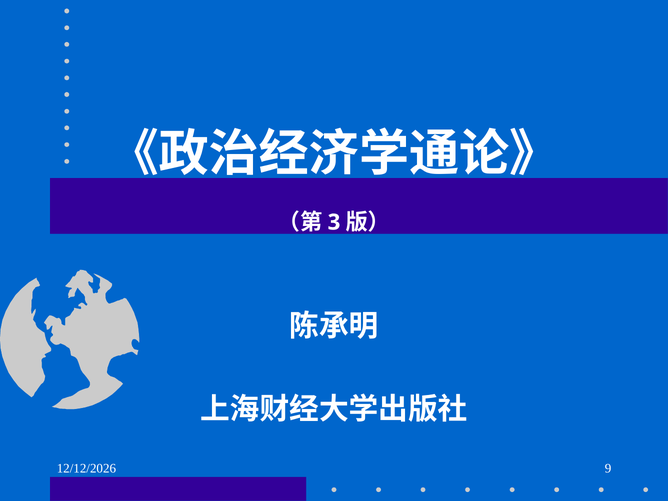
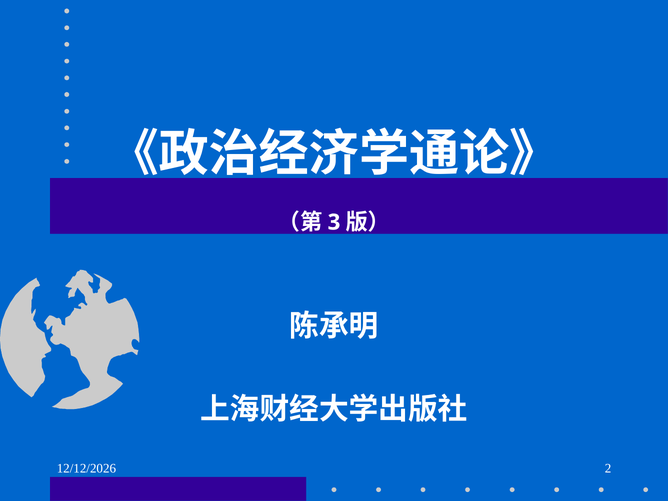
9: 9 -> 2 (608, 469)
